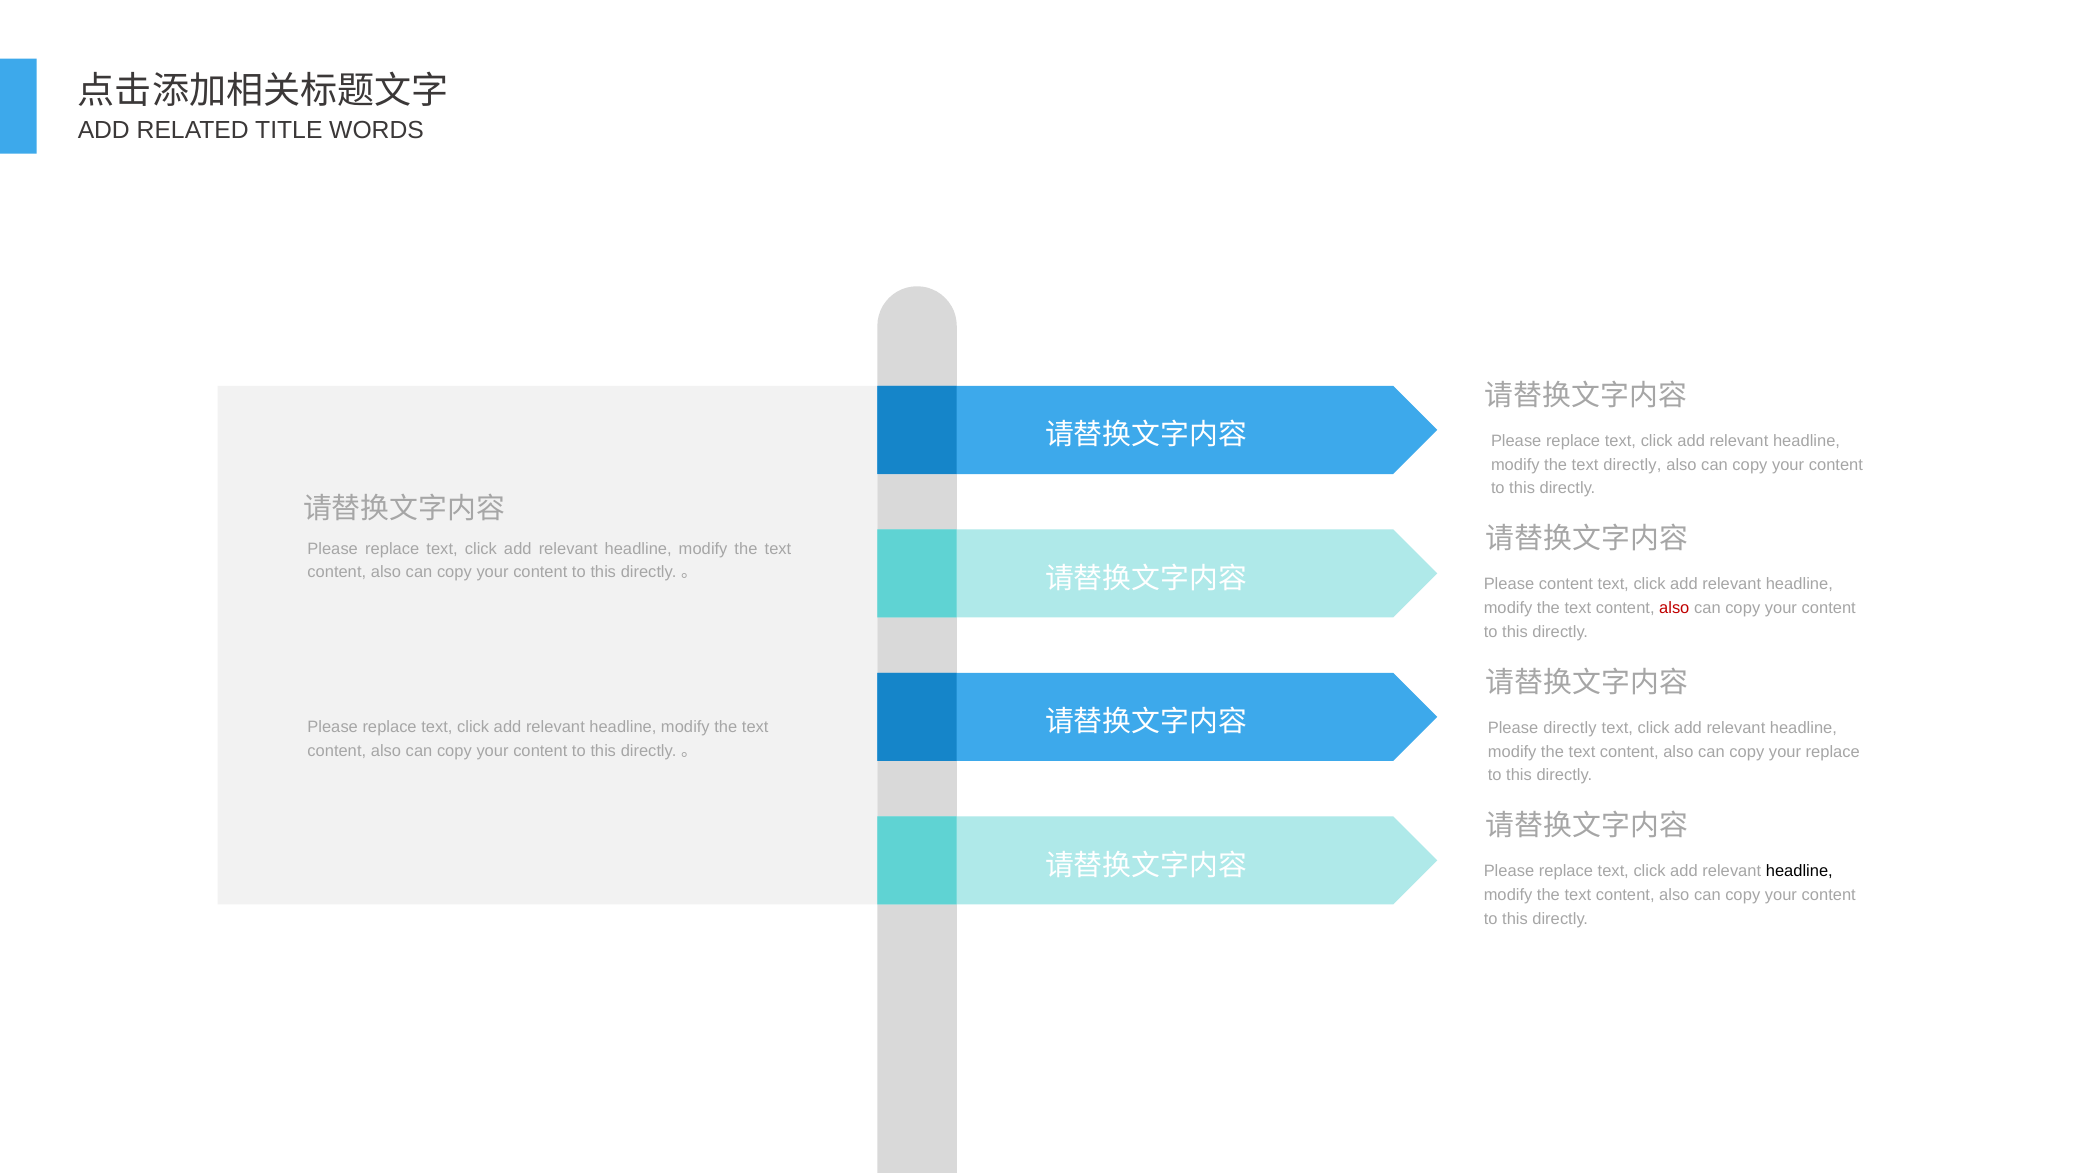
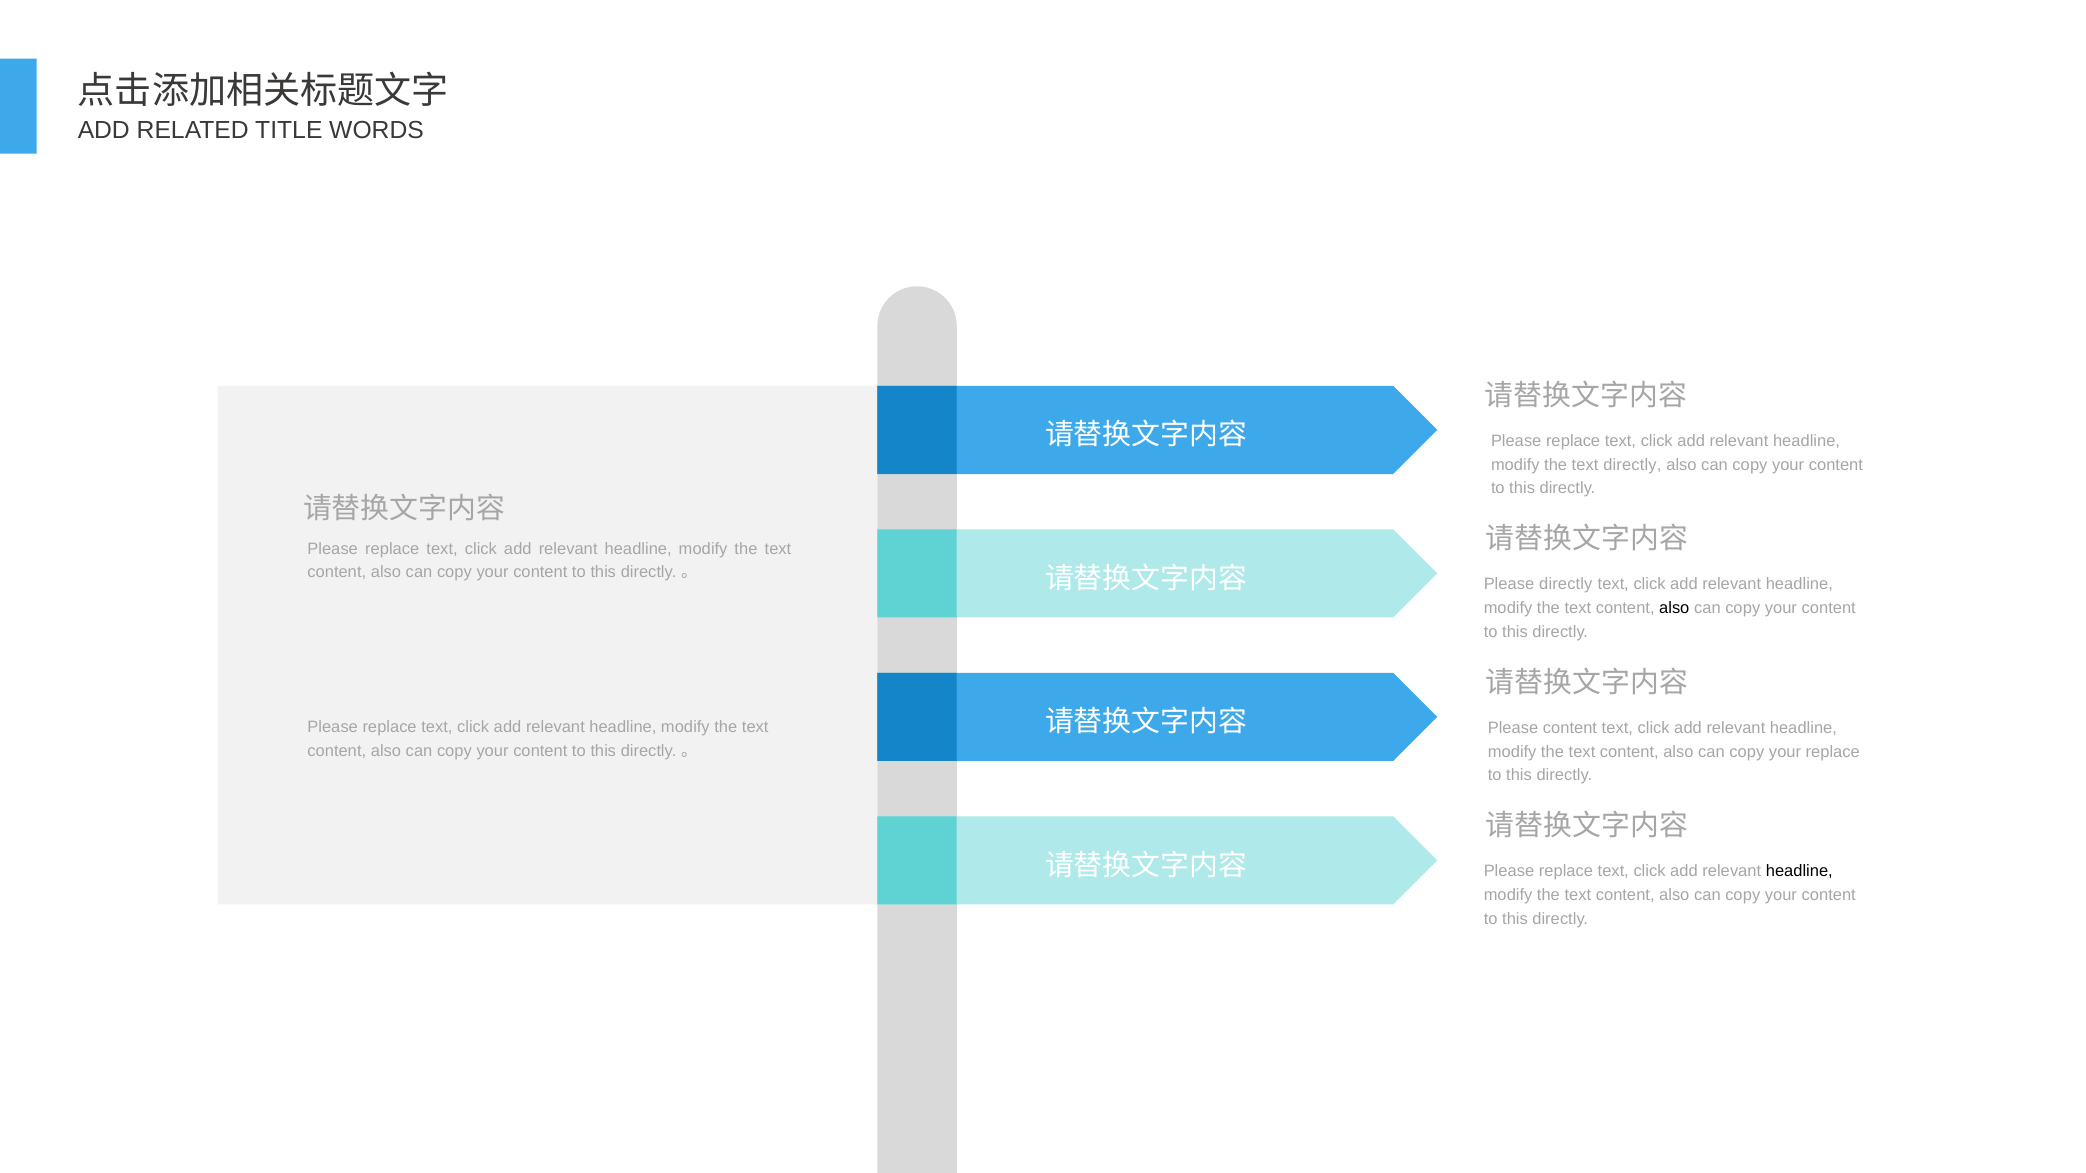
Please content: content -> directly (1566, 585)
also colour: red -> black (1674, 608)
Please directly: directly -> content (1570, 728)
